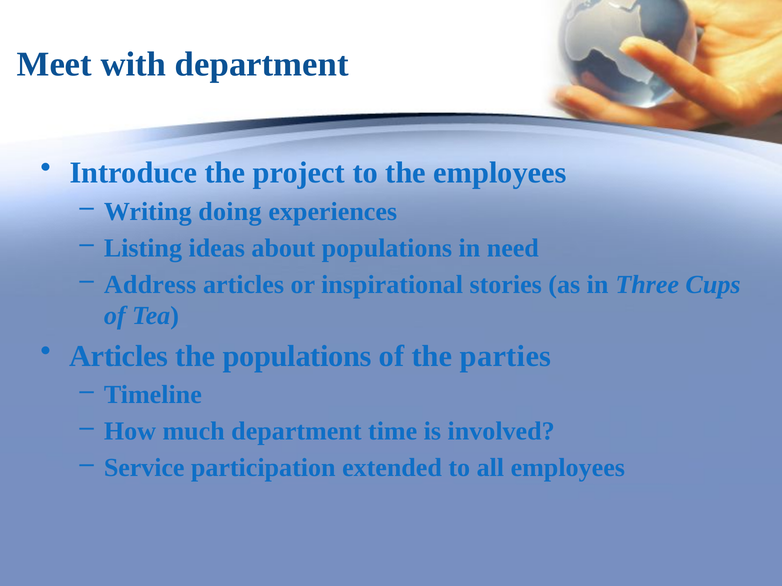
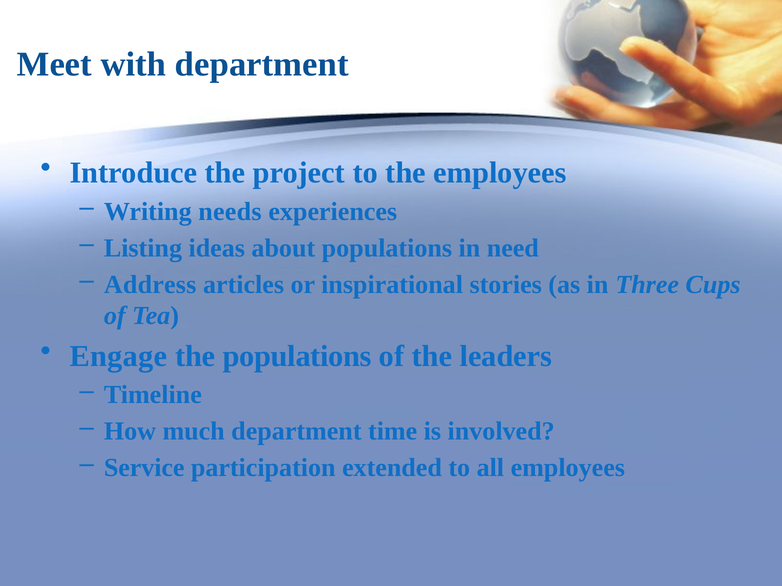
doing: doing -> needs (230, 212)
Articles: Articles -> Engage (118, 356)
parties: parties -> leaders (506, 356)
